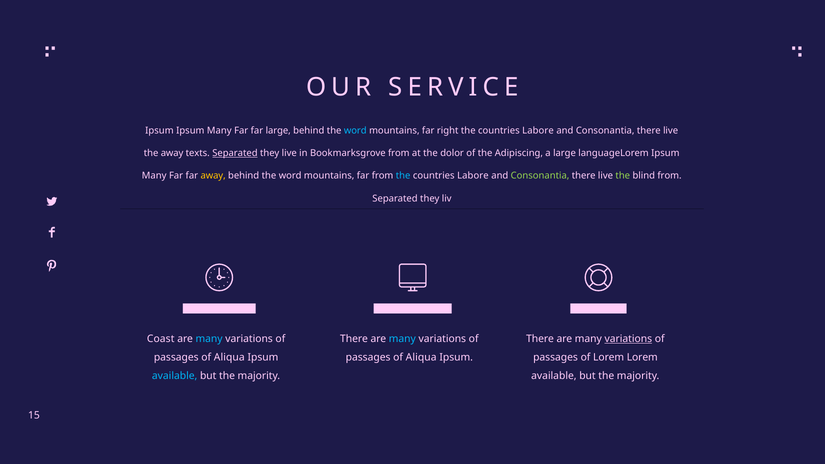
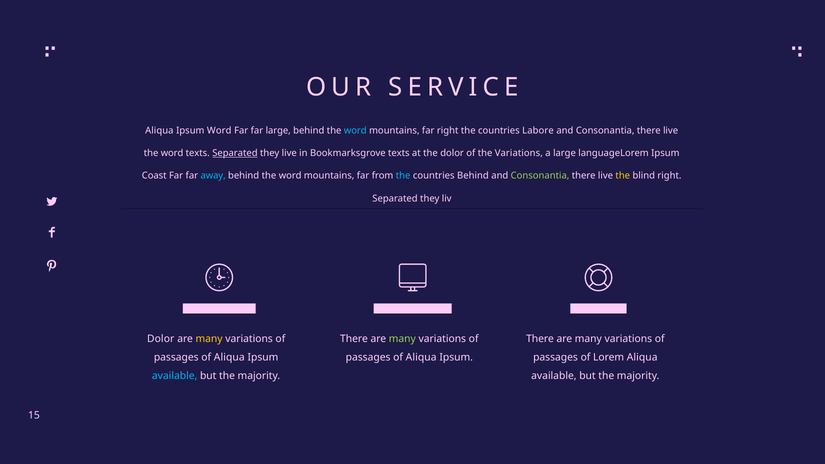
Ipsum: Ipsum -> Aliqua (159, 130)
Many: Many -> Word (219, 130)
away: away -> word (172, 153)
Bookmarksgrove from: from -> texts (399, 153)
the Adipiscing: Adipiscing -> Variations (519, 153)
Many: Many -> Coast (154, 176)
away colour: yellow -> light blue (213, 176)
Labore: Labore -> Behind (473, 176)
the colour: light green -> yellow (623, 176)
blind from: from -> right (669, 176)
Coast: Coast -> Dolor (161, 339)
many colour: light blue -> yellow (209, 339)
many colour: light blue -> light green (402, 339)
variations underline: present -> none (628, 339)
Lorem Lorem: Lorem -> Aliqua (642, 357)
